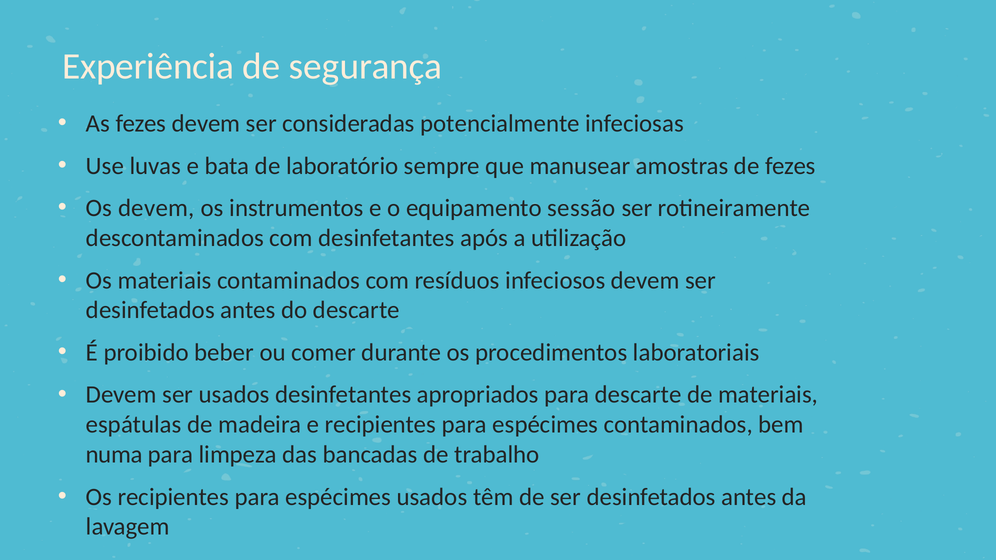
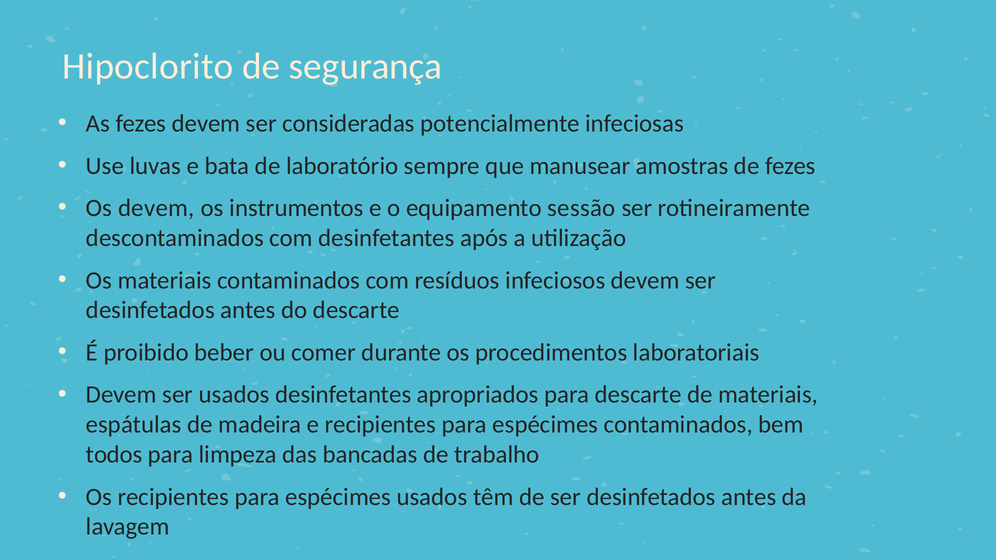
Experiência: Experiência -> Hipoclorito (148, 67)
numa: numa -> todos (114, 455)
